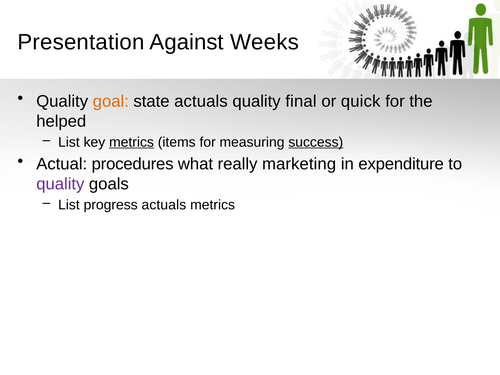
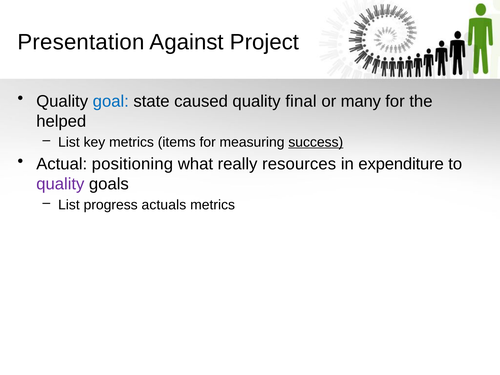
Weeks: Weeks -> Project (265, 42)
goal colour: orange -> blue (111, 101)
state actuals: actuals -> caused (201, 101)
quick: quick -> many (361, 101)
metrics underline: present -> none (132, 142)
procedures: procedures -> positioning (132, 164)
marketing: marketing -> resources (299, 164)
